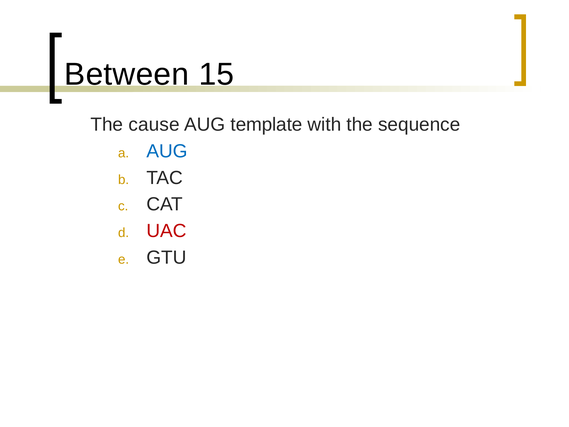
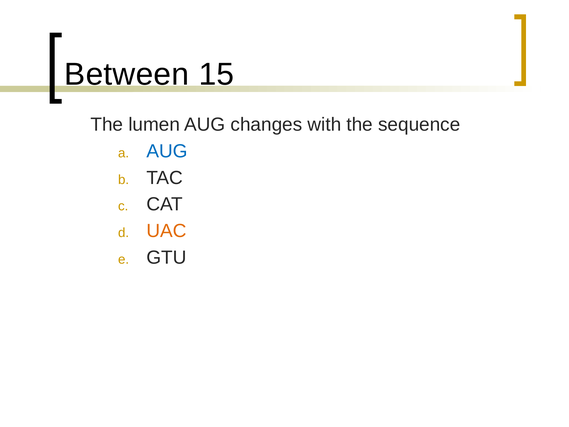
cause: cause -> lumen (154, 125)
template: template -> changes (266, 125)
UAC colour: red -> orange (166, 231)
